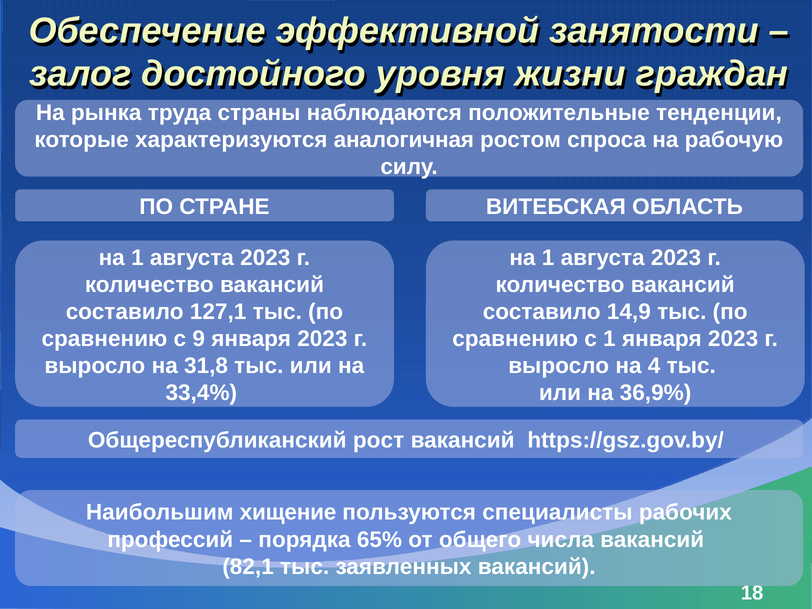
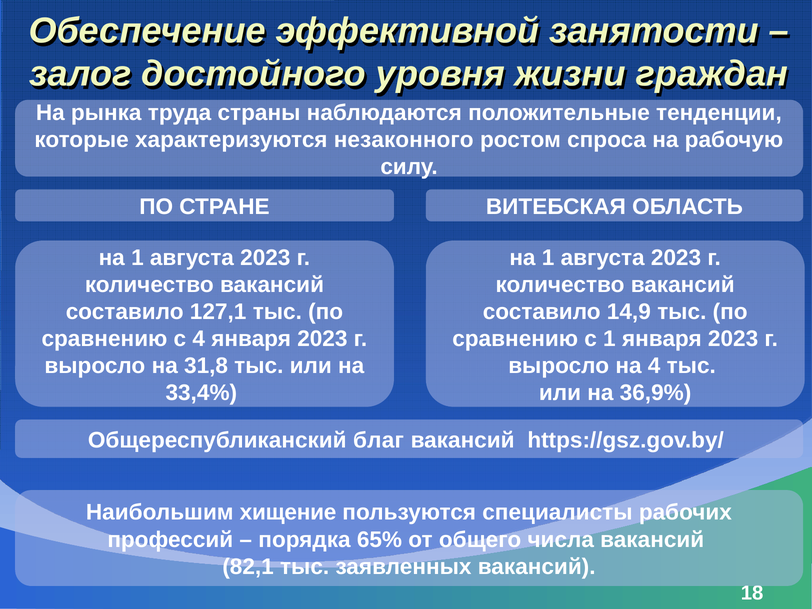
аналогичная: аналогичная -> незаконного (404, 140)
с 9: 9 -> 4 (199, 339)
рост: рост -> благ (378, 440)
